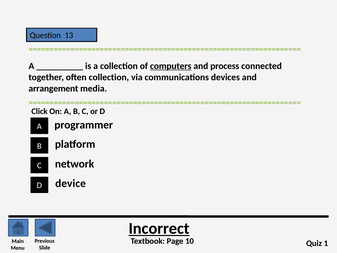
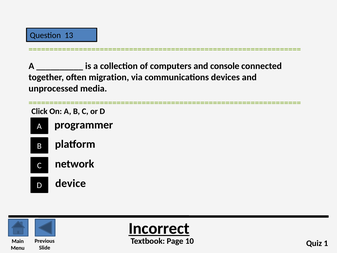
computers underline: present -> none (171, 66)
process: process -> console (225, 66)
often collection: collection -> migration (109, 77)
arrangement: arrangement -> unprocessed (53, 88)
